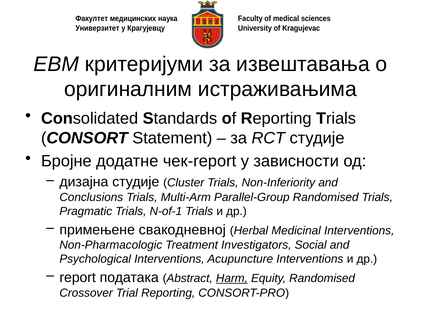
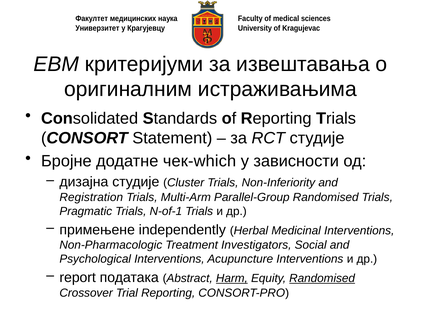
чек-report: чек-report -> чек-which (199, 161)
Conclusions: Conclusions -> Registration (91, 197)
свакодневној: свакодневној -> independently (182, 230)
Randomised underline: none -> present (322, 278)
